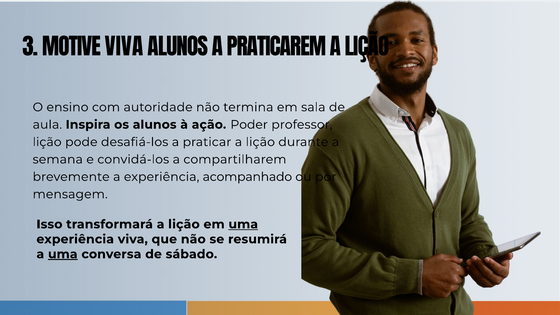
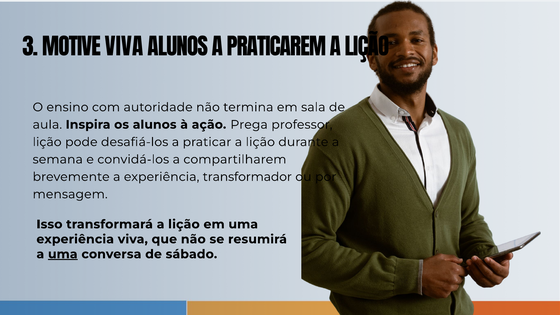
Poder: Poder -> Prega (249, 125)
acompanhado: acompanhado -> transformador (247, 177)
uma underline: present -> none (243, 224)
